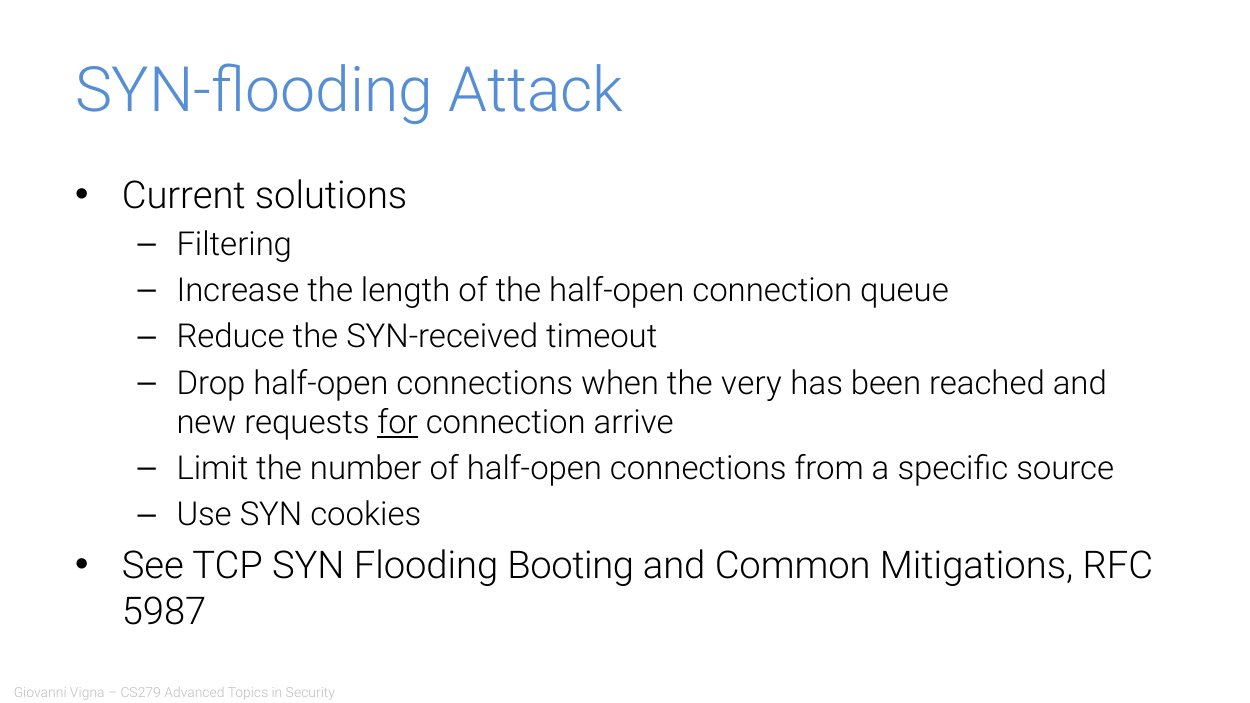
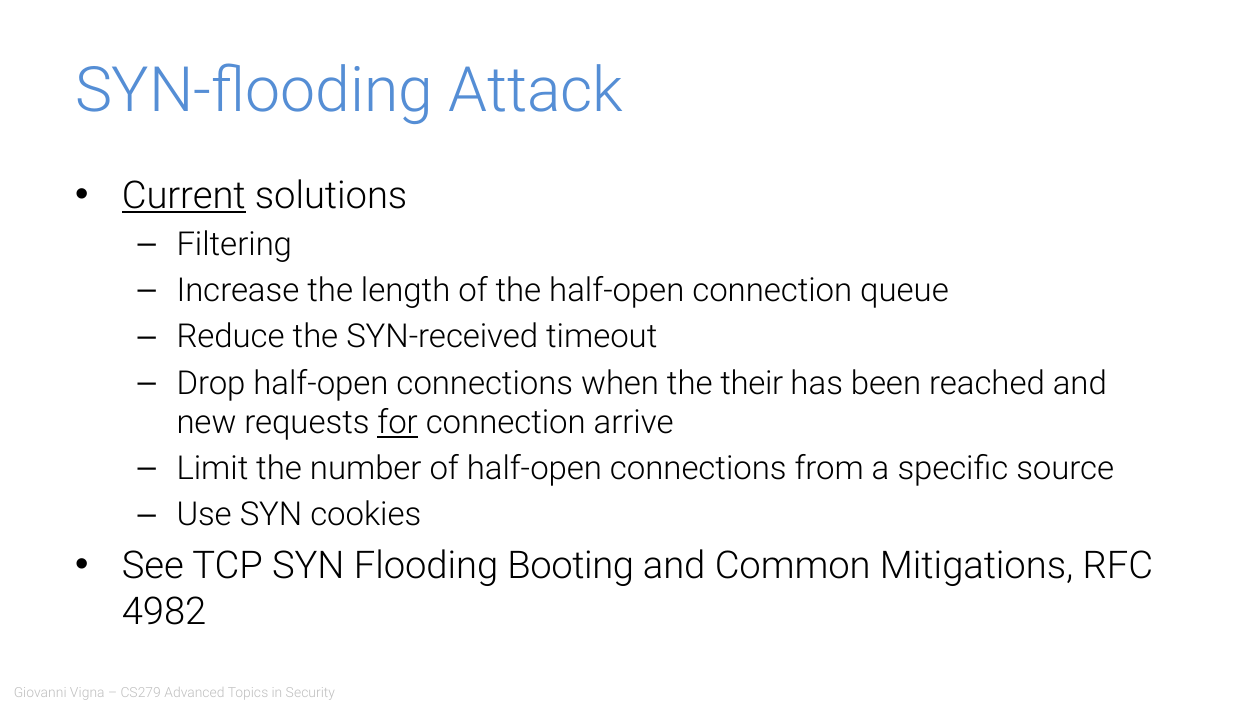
Current underline: none -> present (184, 196)
very: very -> their (752, 383)
5987: 5987 -> 4982 (164, 612)
